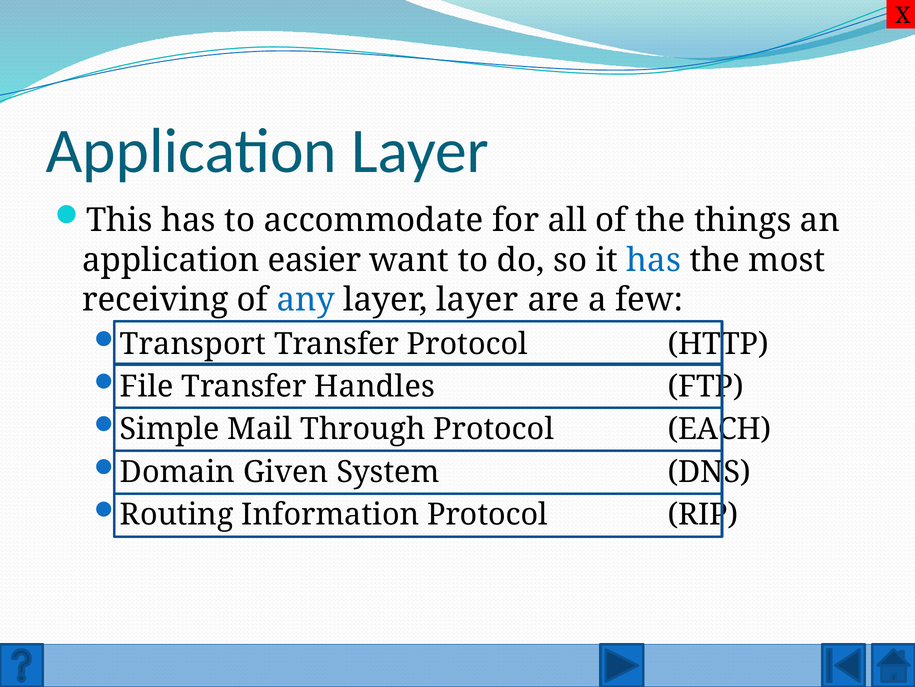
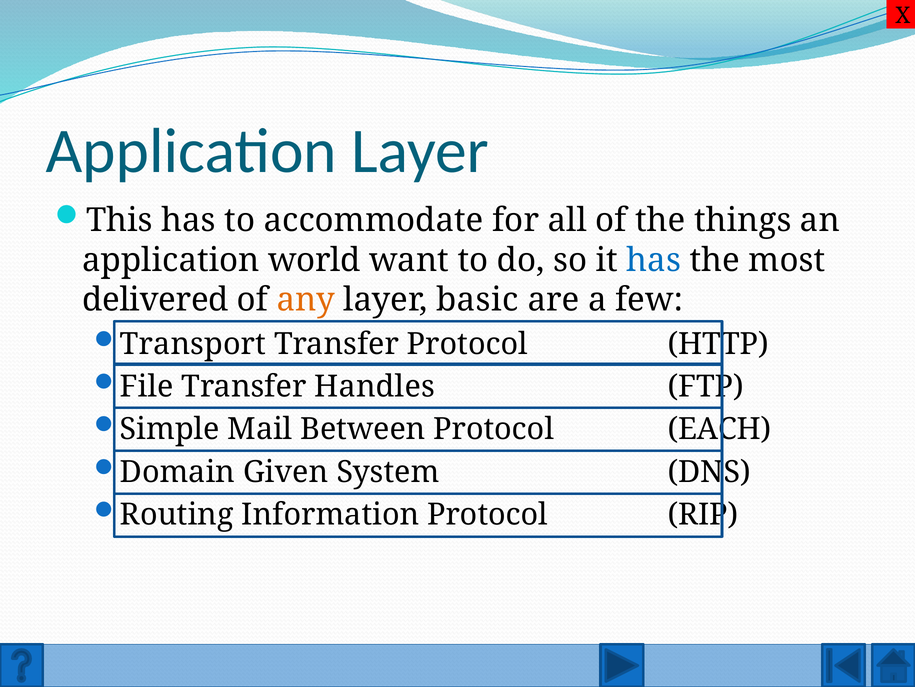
easier: easier -> world (314, 260)
receiving: receiving -> delivered (155, 300)
any colour: blue -> orange (306, 300)
layer layer: layer -> basic (477, 300)
Through: Through -> Between (363, 429)
